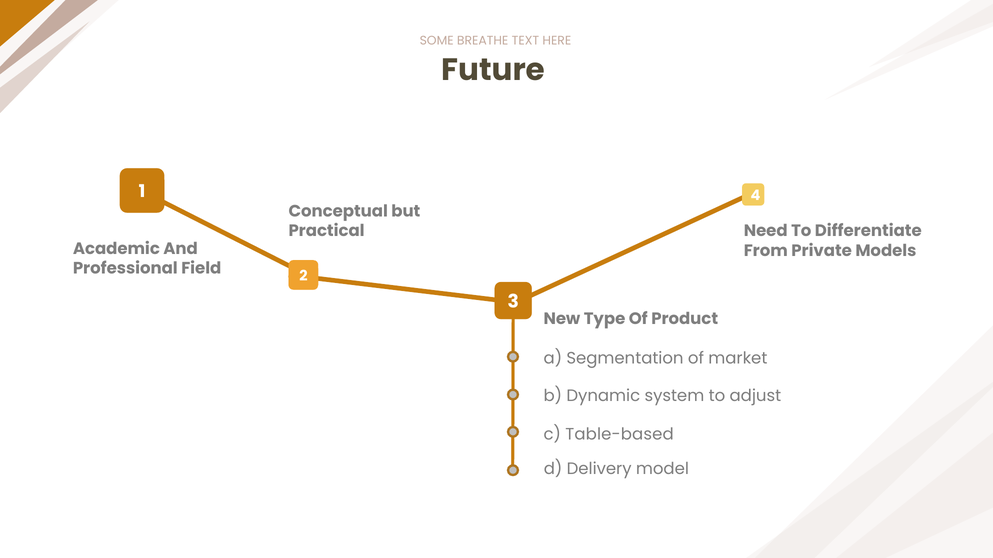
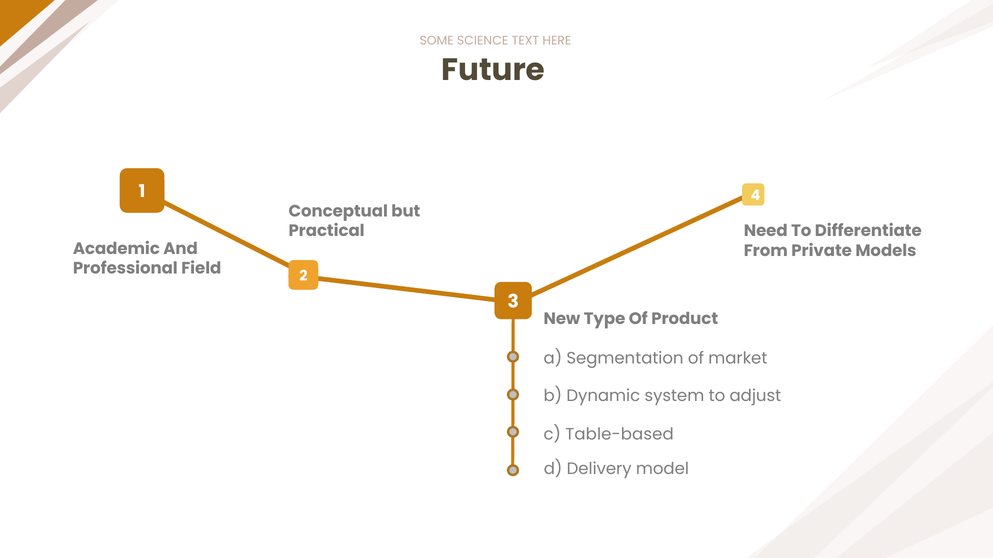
BREATHE: BREATHE -> SCIENCE (483, 41)
